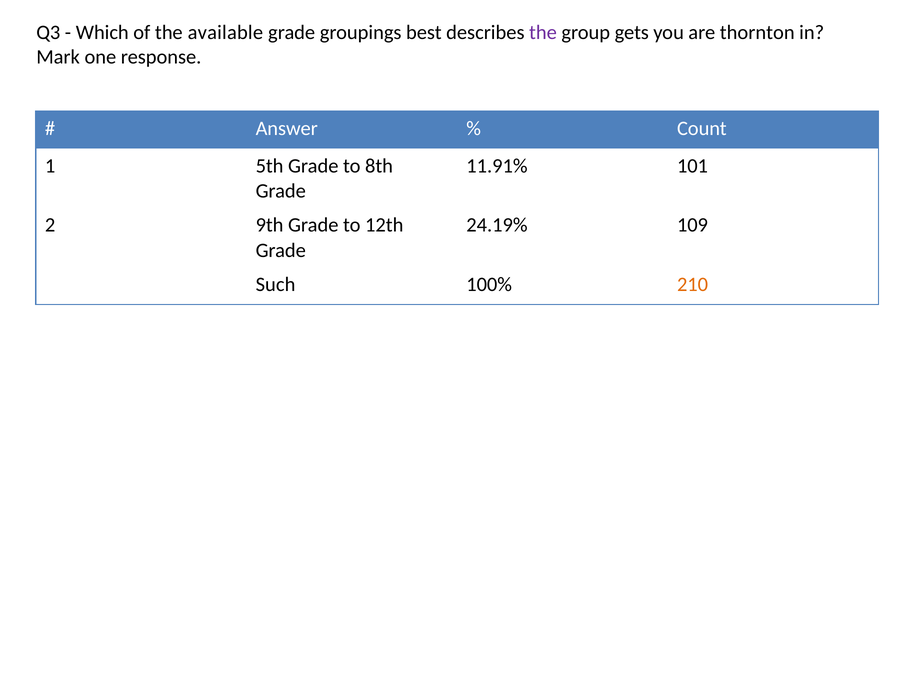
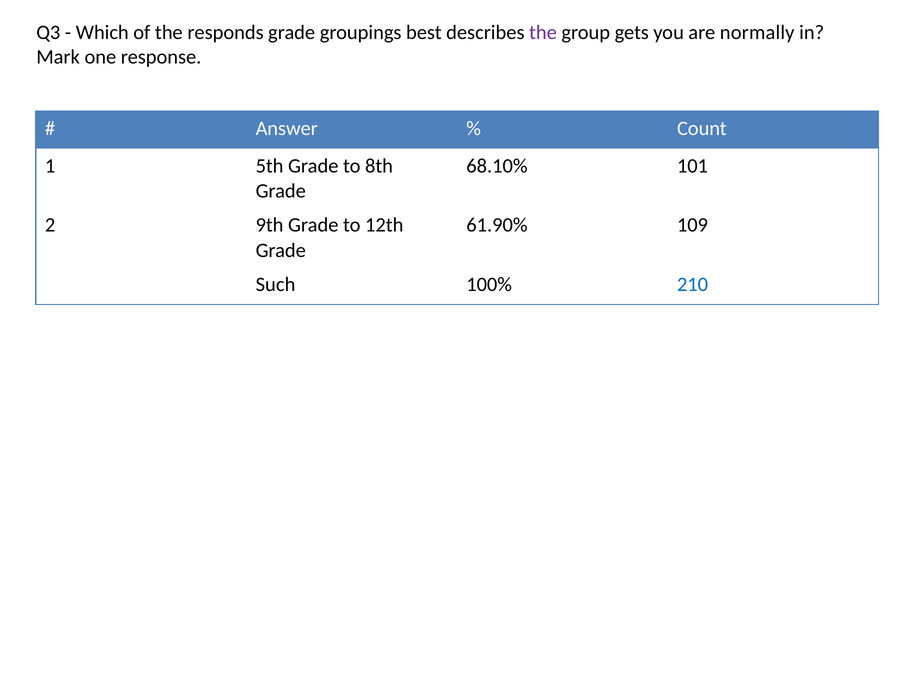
available: available -> responds (226, 32)
thornton: thornton -> normally (757, 32)
11.91%: 11.91% -> 68.10% (497, 166)
24.19%: 24.19% -> 61.90% (497, 225)
210 colour: orange -> blue (693, 285)
